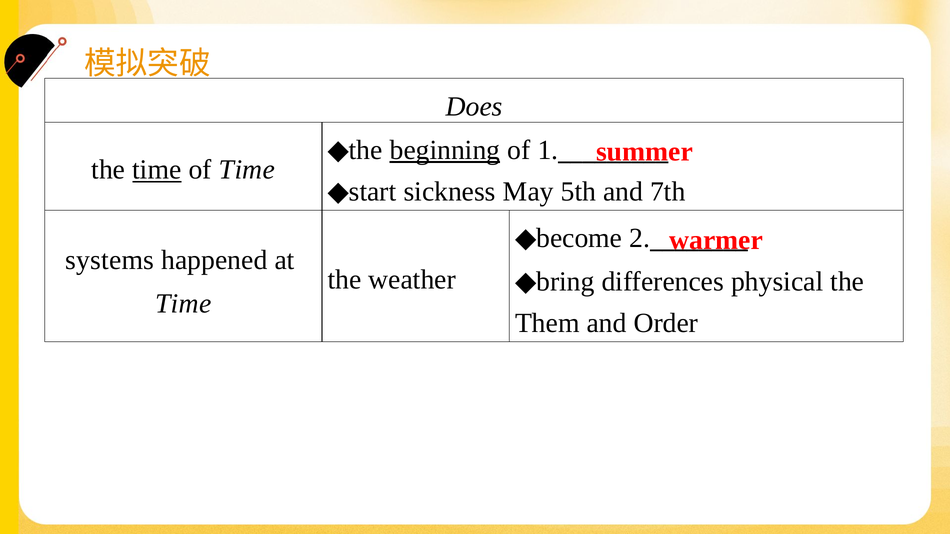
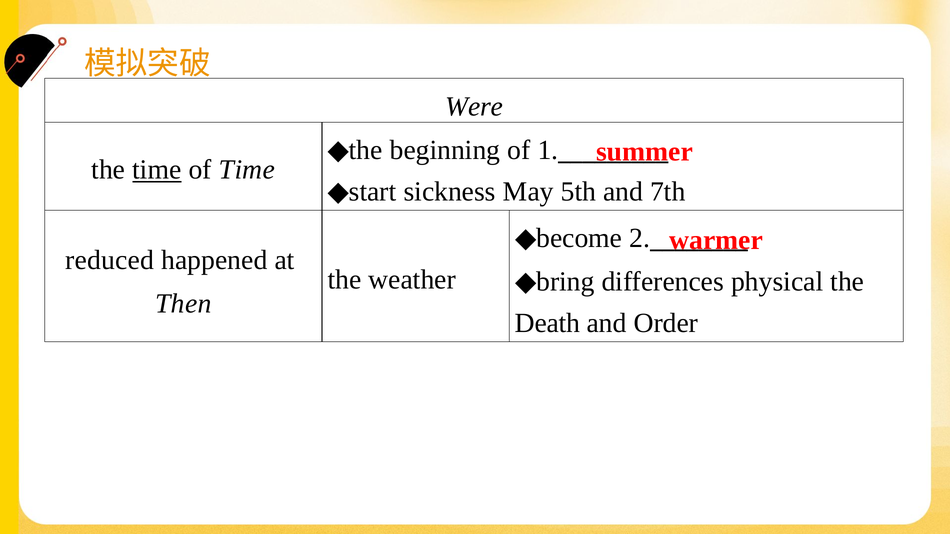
Does: Does -> Were (474, 106)
beginning underline: present -> none (445, 150)
systems: systems -> reduced (110, 260)
Time: Time -> Then (183, 304)
Them: Them -> Death (547, 323)
